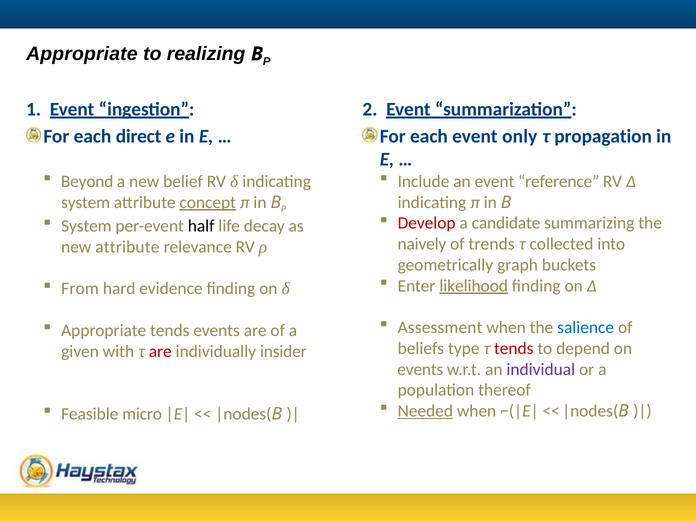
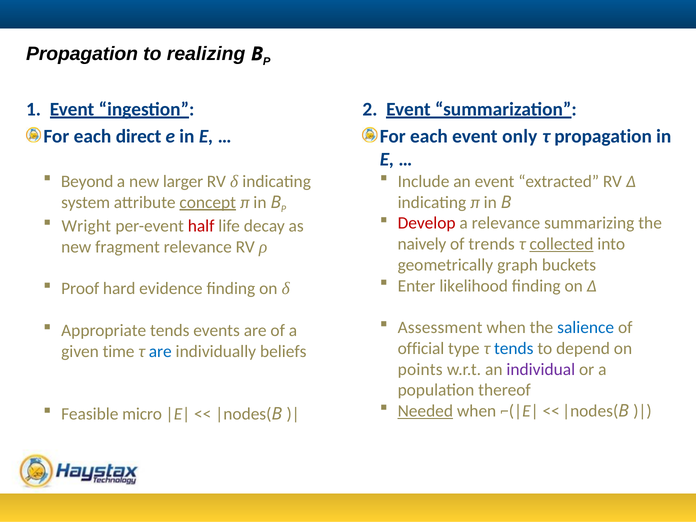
Appropriate: Appropriate -> Propagation (82, 54)
belief: belief -> larger (183, 181)
reference: reference -> extracted (559, 181)
a candidate: candidate -> relevance (506, 223)
System: System -> Wright (86, 226)
half colour: black -> red (201, 226)
collected underline: none -> present (561, 244)
new attribute: attribute -> fragment (128, 247)
likelihood underline: present -> none (474, 286)
From: From -> Proof (80, 289)
beliefs: beliefs -> official (421, 348)
tends colour: red -> blue (514, 348)
with: with -> time (119, 351)
are colour: red -> blue (160, 351)
insider: insider -> beliefs (283, 351)
events: events -> points (420, 369)
